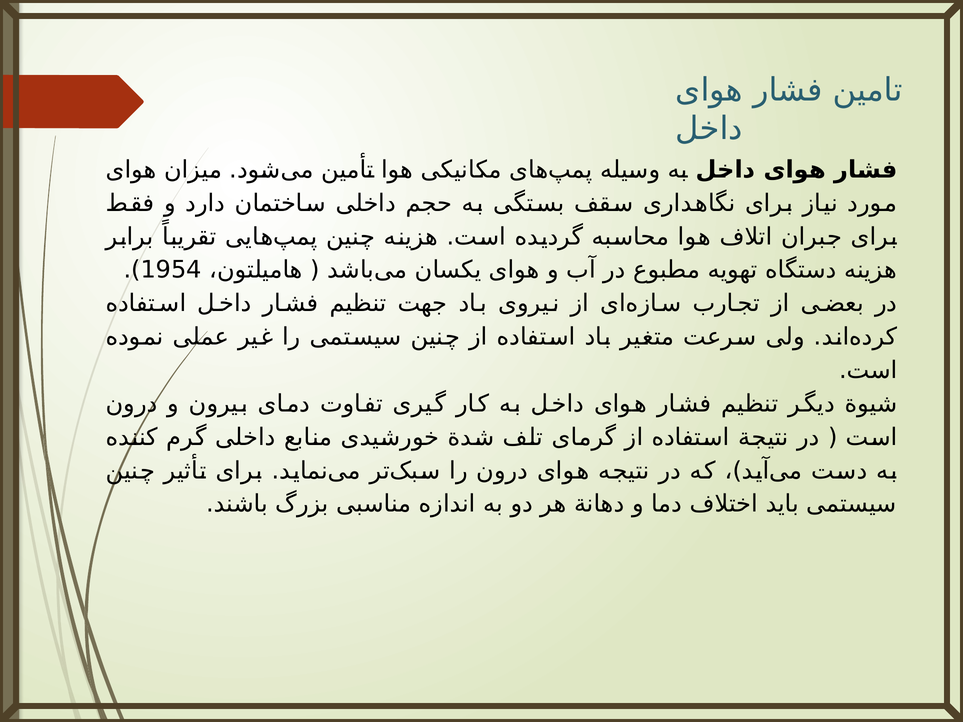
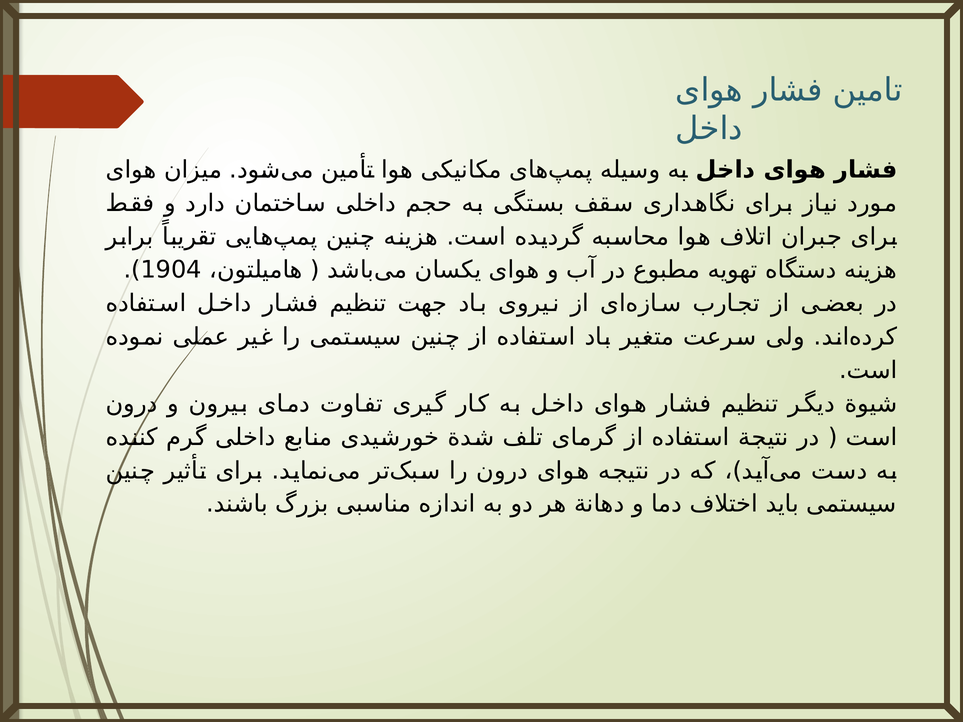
1954: 1954 -> 1904 (171, 270)
